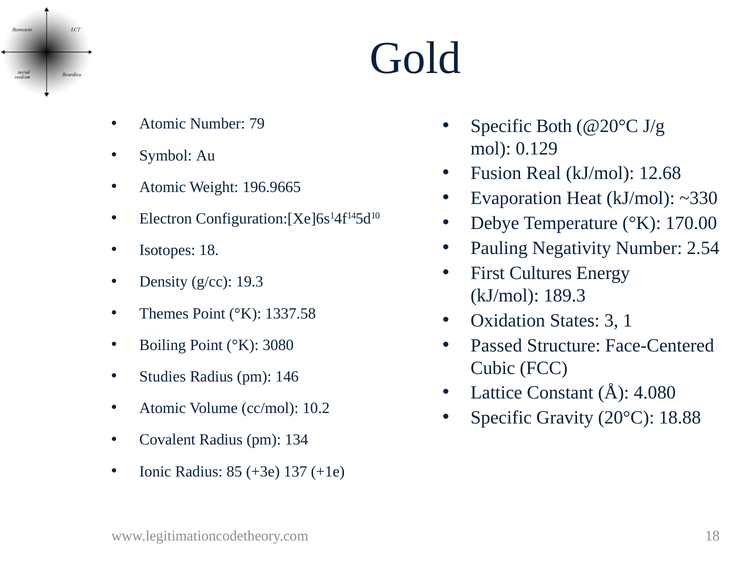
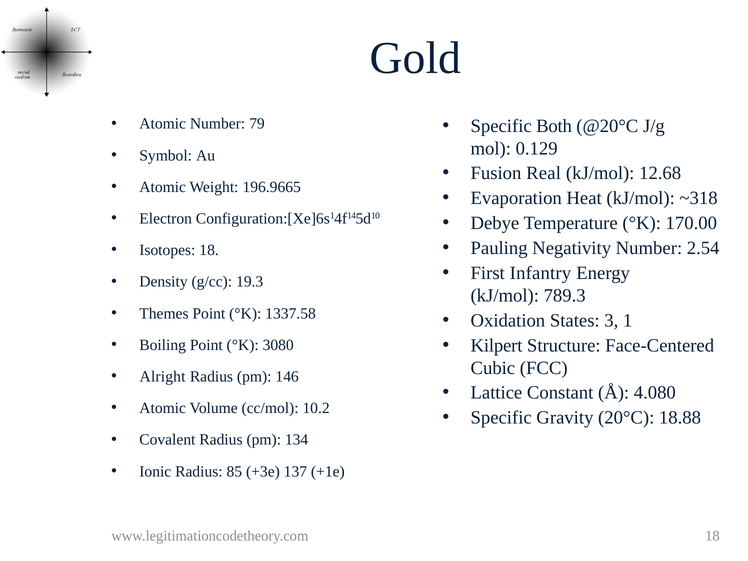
~330: ~330 -> ~318 (699, 198)
Cultures: Cultures -> Infantry (540, 273)
189.3: 189.3 -> 789.3 (565, 296)
Passed: Passed -> Kilpert (497, 345)
Studies: Studies -> Alright (163, 377)
